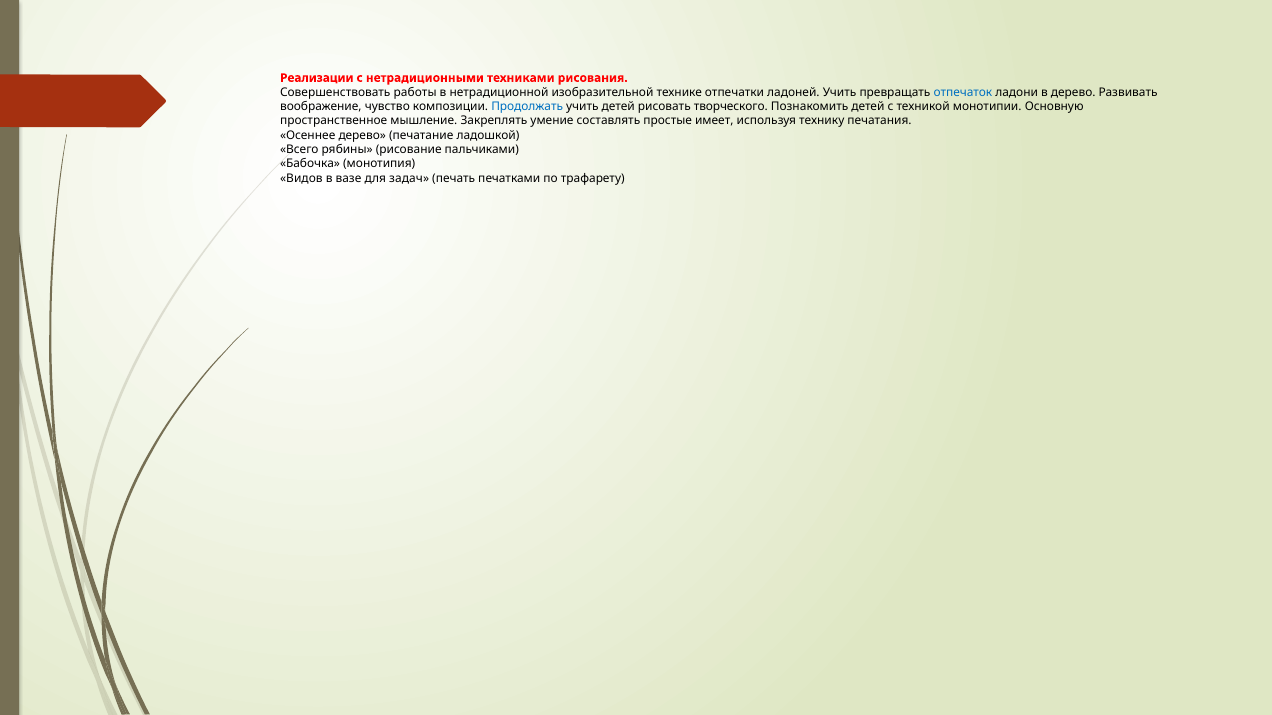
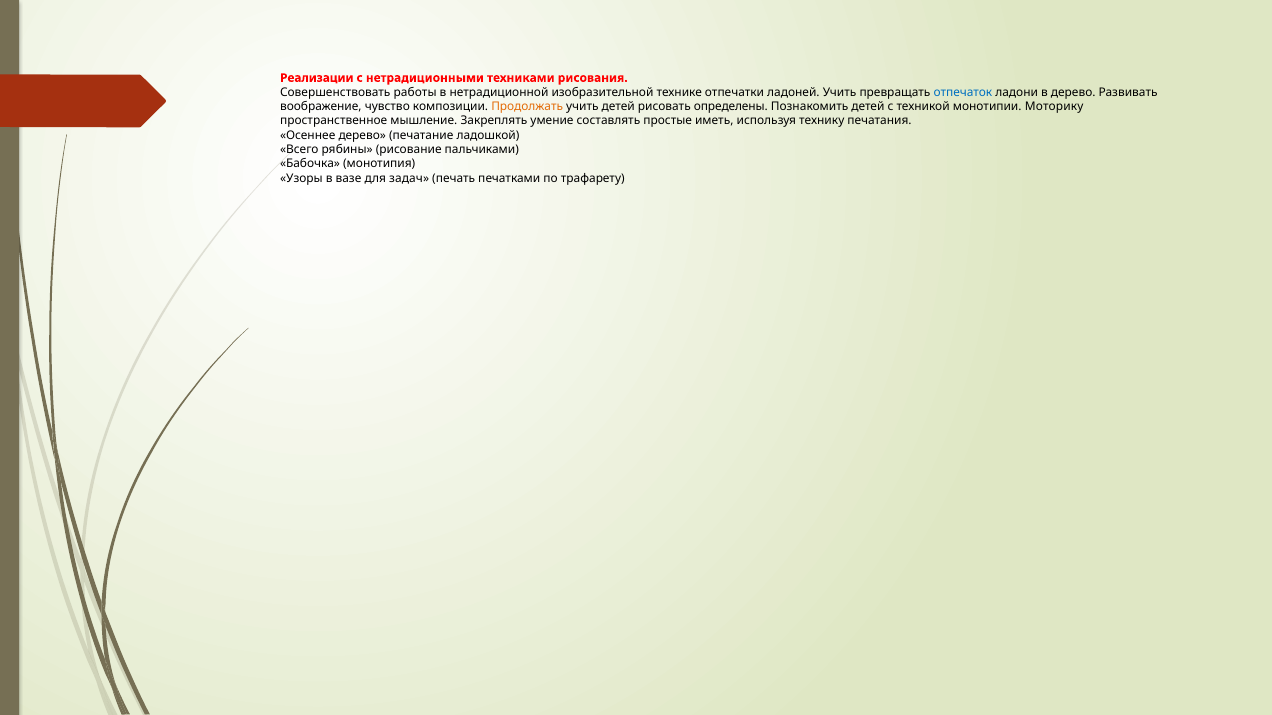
Продолжать colour: blue -> orange (527, 107)
творческого: творческого -> определены (731, 107)
Основную: Основную -> Моторику (1054, 107)
имеет: имеет -> иметь (714, 121)
Видов: Видов -> Узоры (301, 178)
